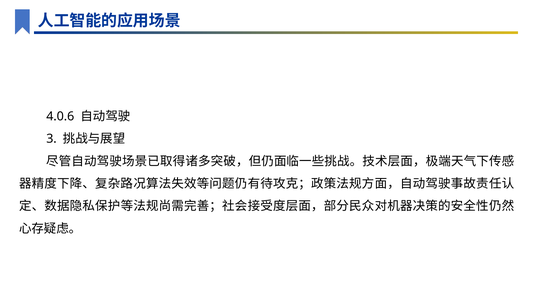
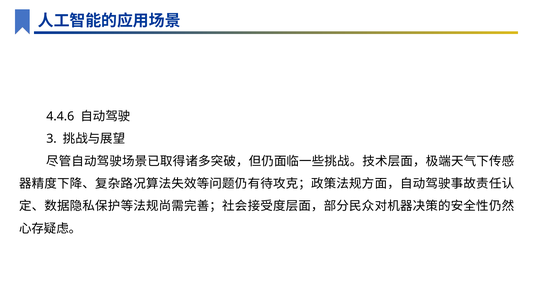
4.0.6: 4.0.6 -> 4.4.6 (60, 116)
